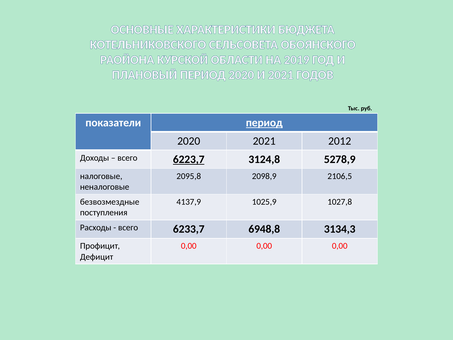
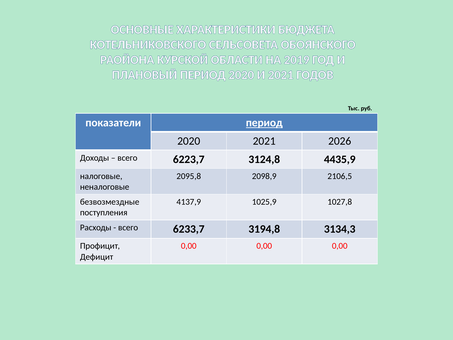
2012: 2012 -> 2026 (340, 141)
6223,7 underline: present -> none (189, 159)
5278,9: 5278,9 -> 4435,9 (340, 159)
6948,8: 6948,8 -> 3194,8 (264, 229)
